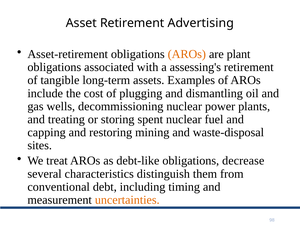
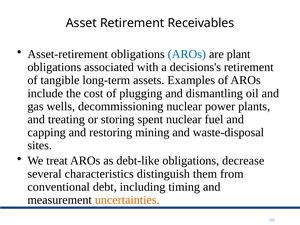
Advertising: Advertising -> Receivables (201, 23)
AROs colour: orange -> blue (187, 54)
assessing's: assessing's -> decisions's (195, 67)
